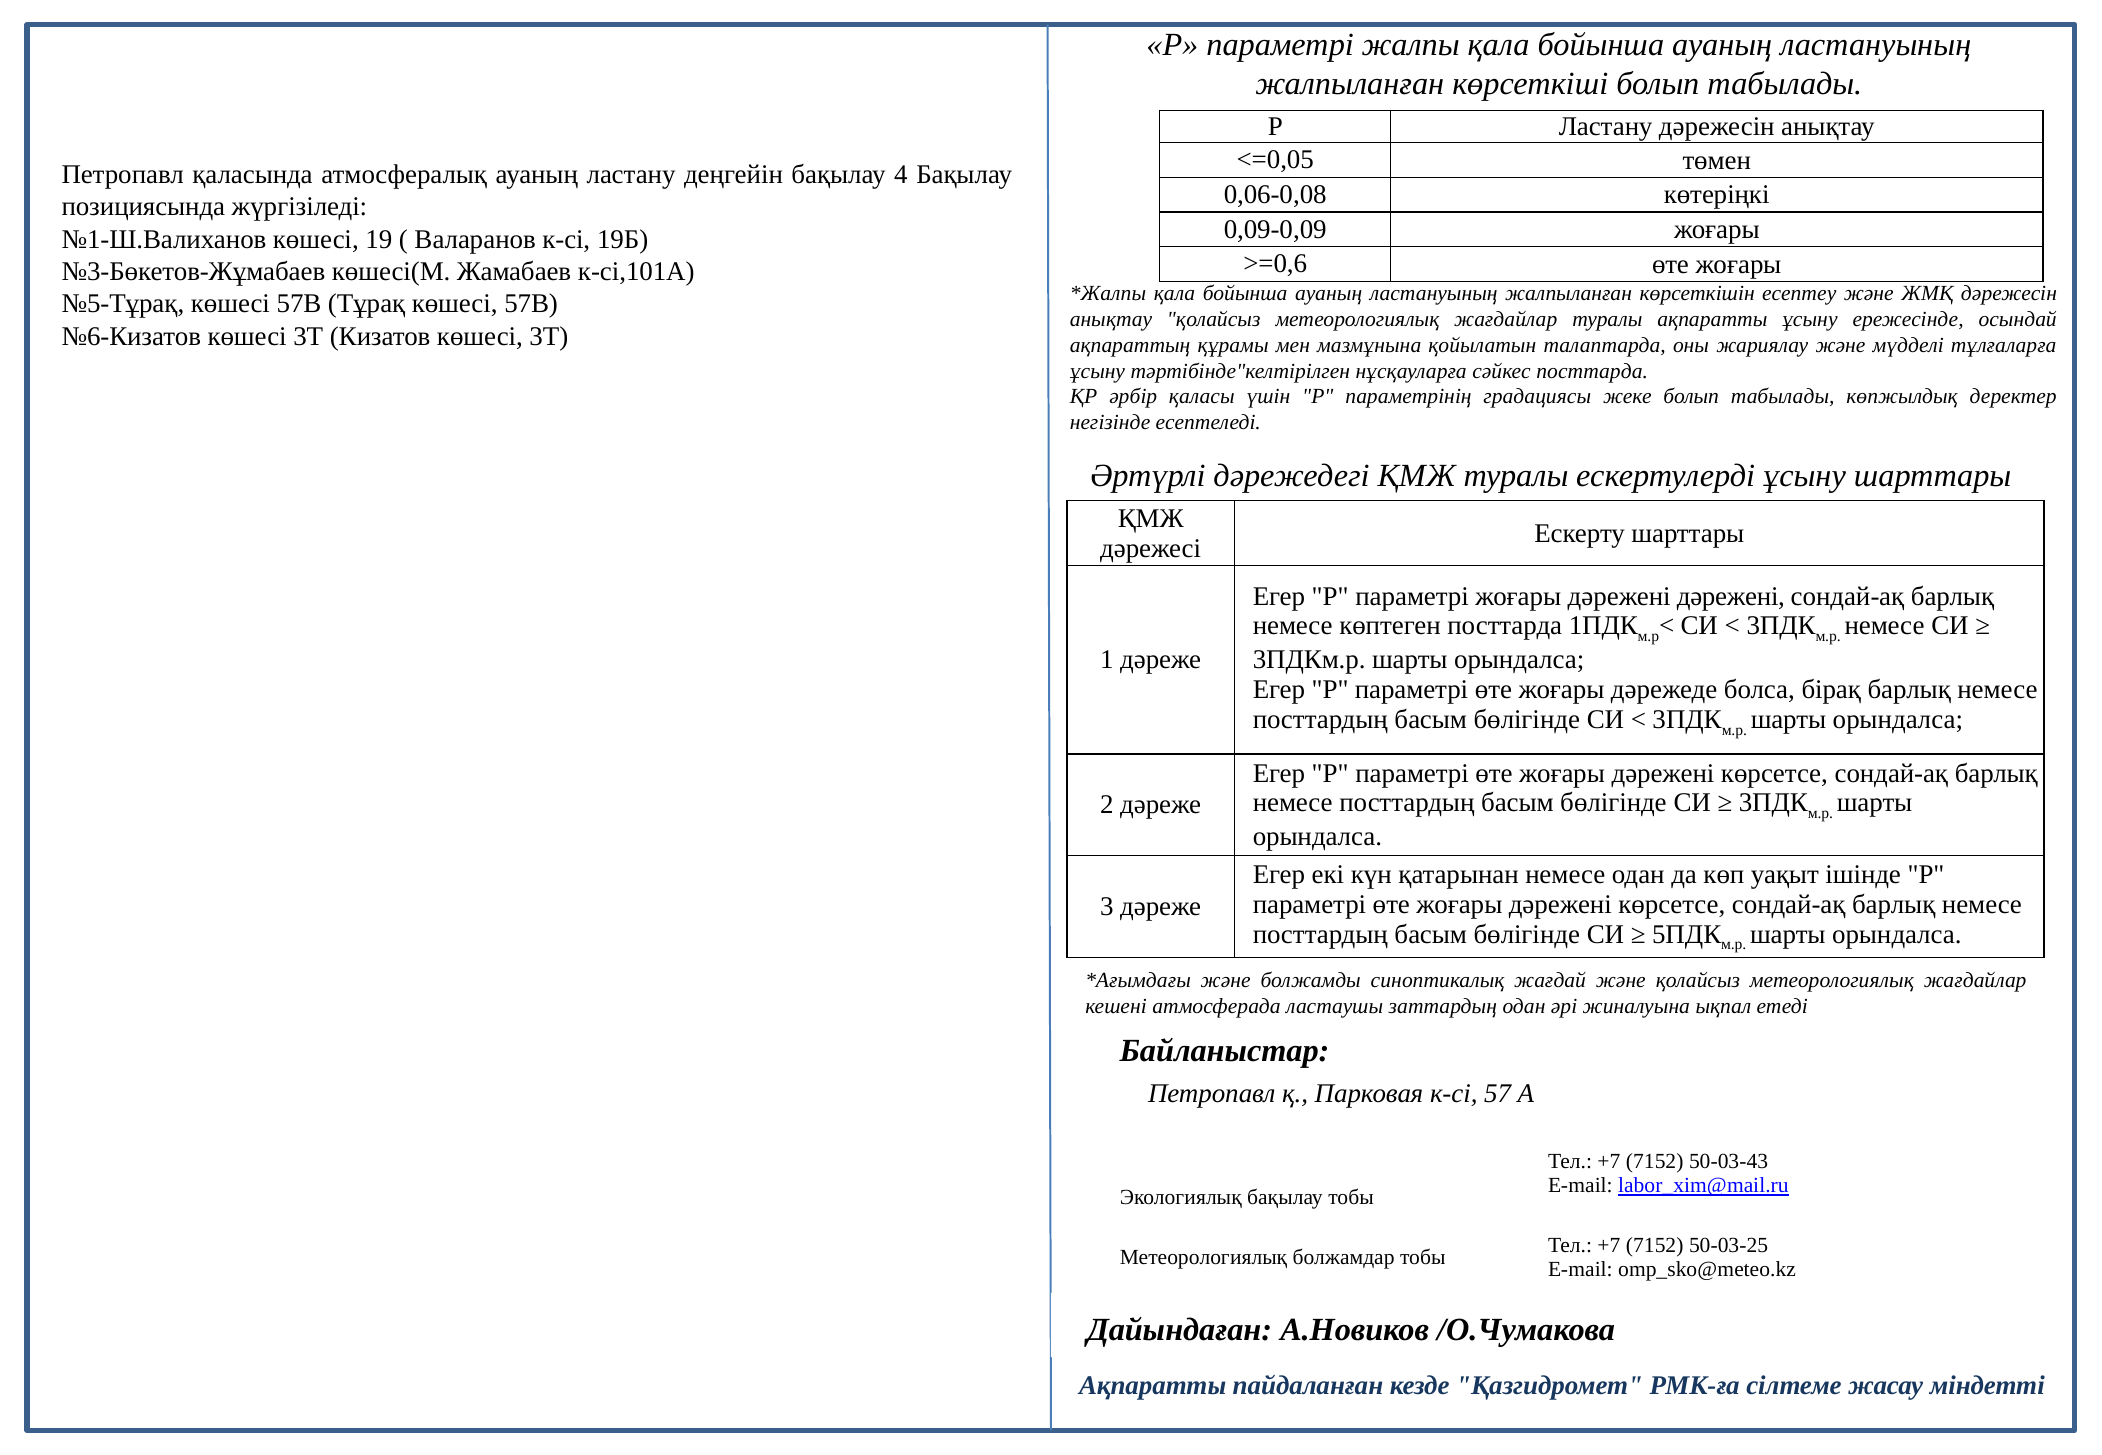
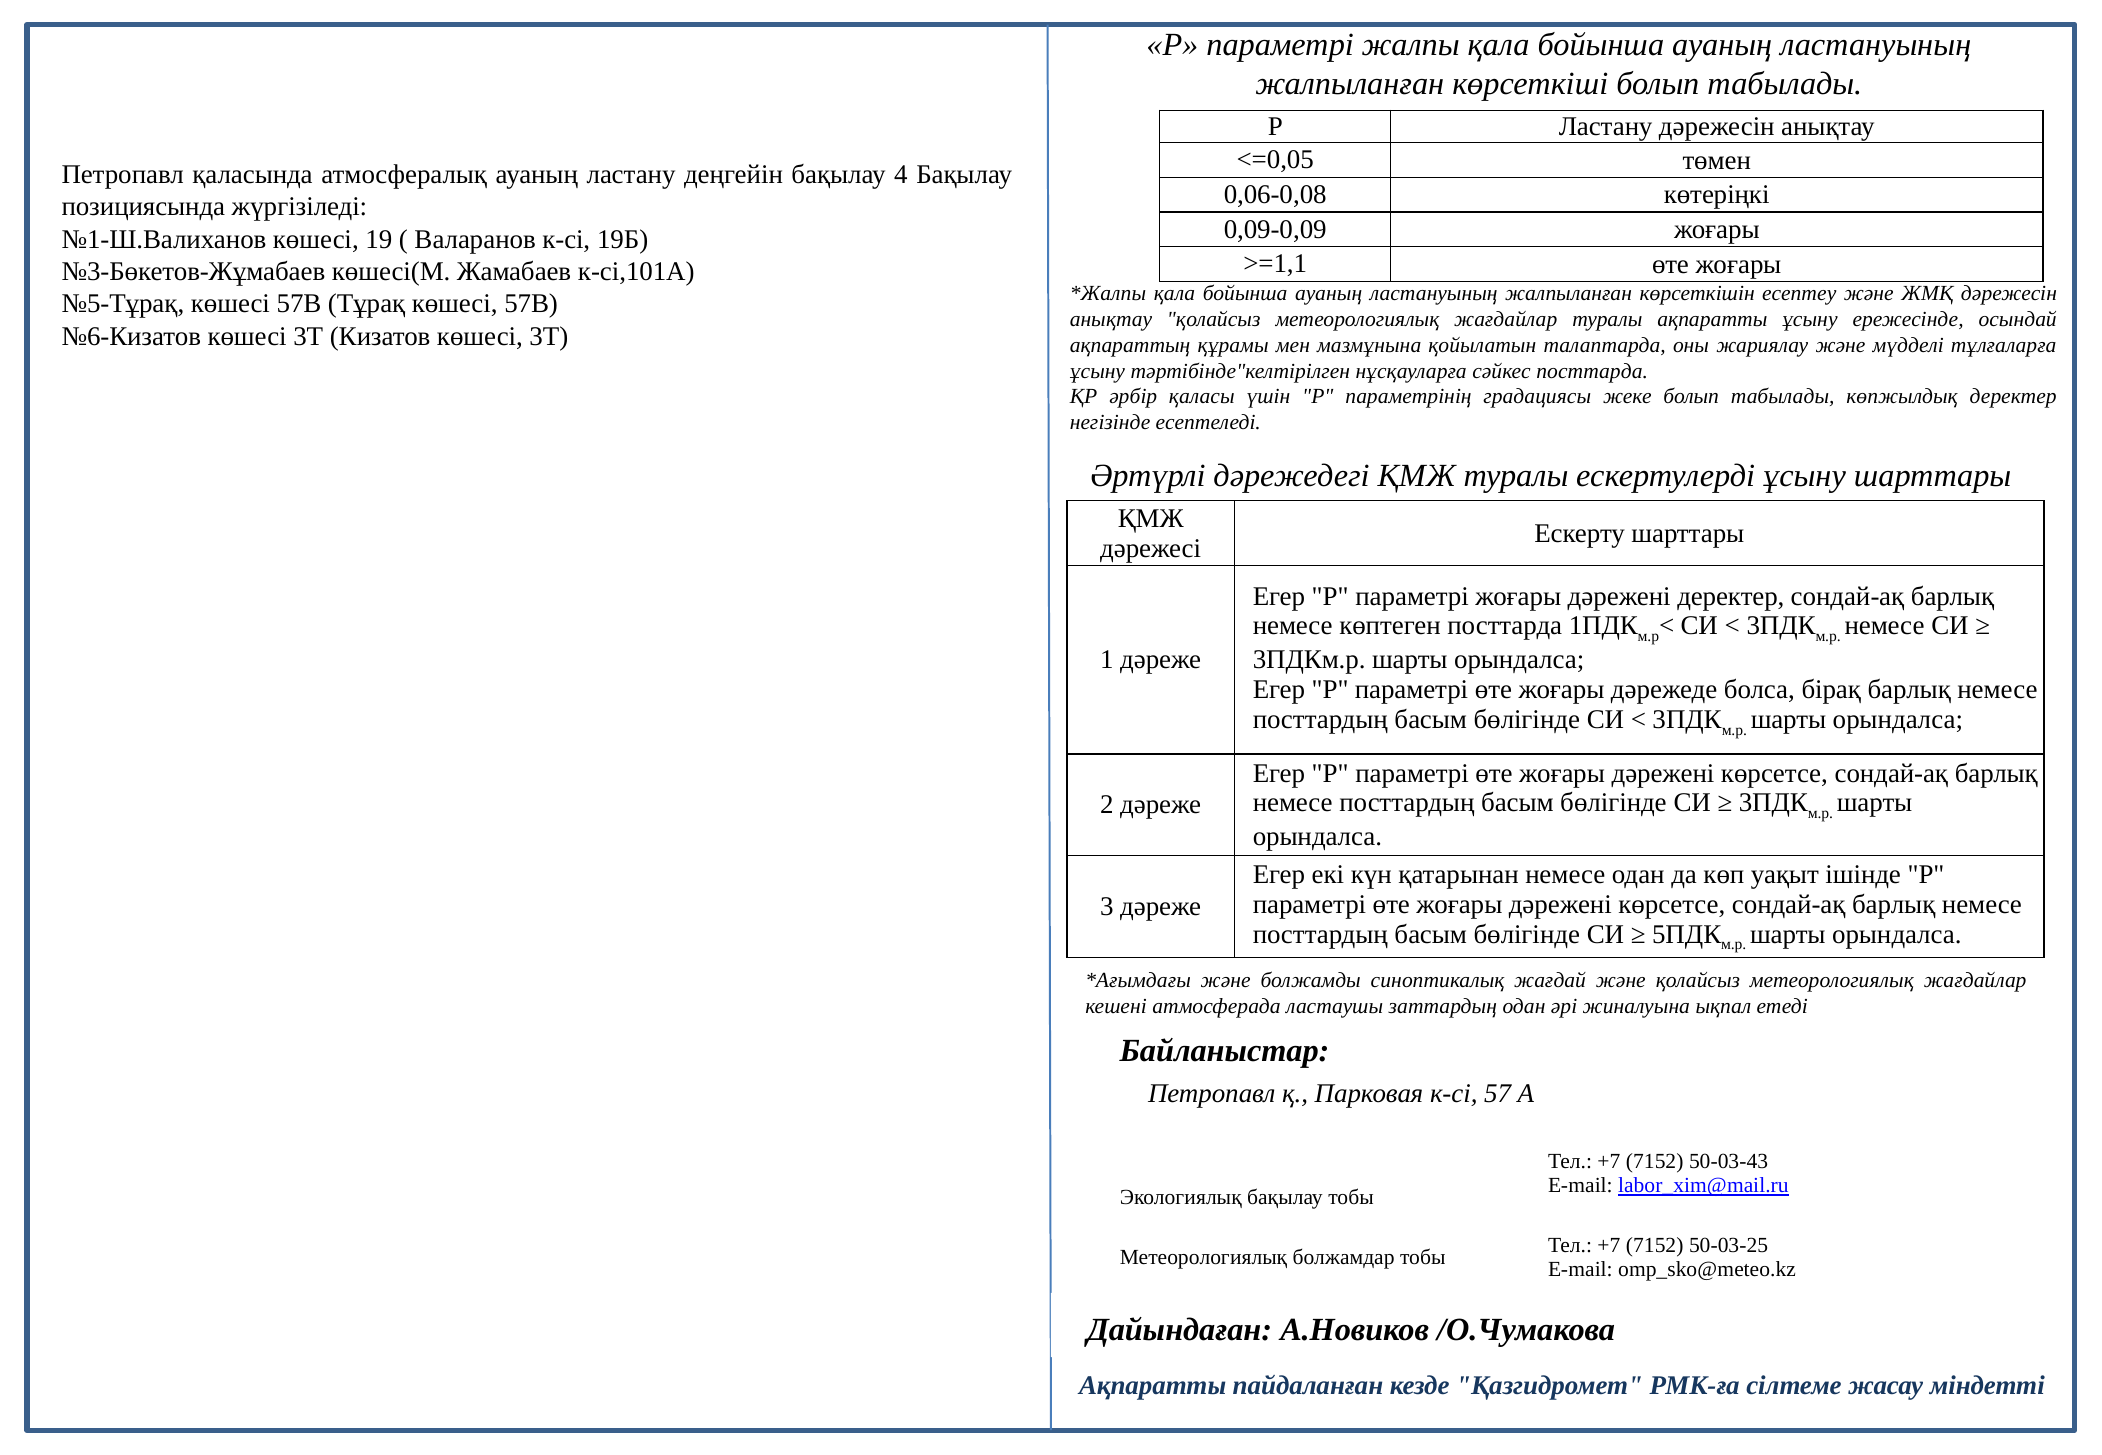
>=0,6: >=0,6 -> >=1,1 (1275, 264)
дәрежені дәрежені: дәрежені -> деректер (1731, 596)
